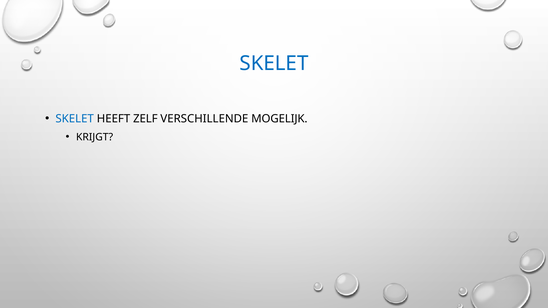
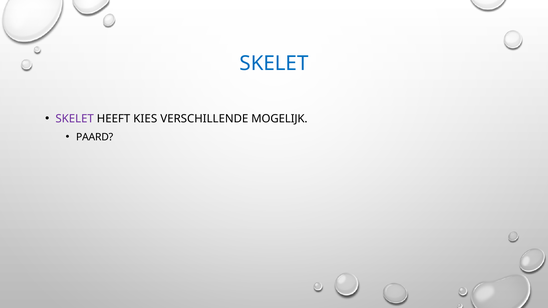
SKELET colour: blue -> purple (75, 119)
ZELF: ZELF -> KIES (145, 119)
KRIJGT: KRIJGT -> PAARD (95, 137)
